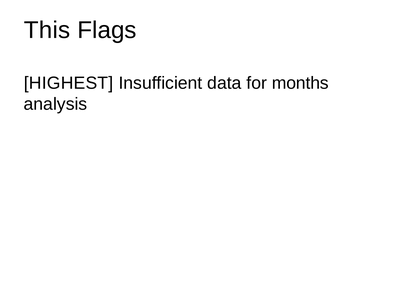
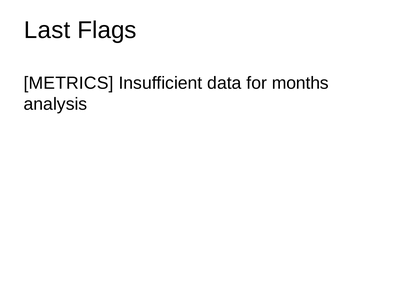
This: This -> Last (47, 30)
HIGHEST: HIGHEST -> METRICS (69, 83)
